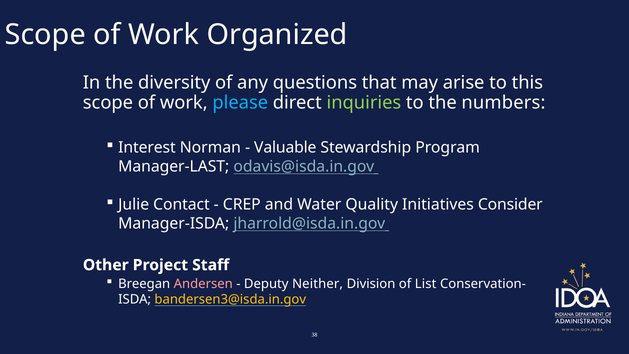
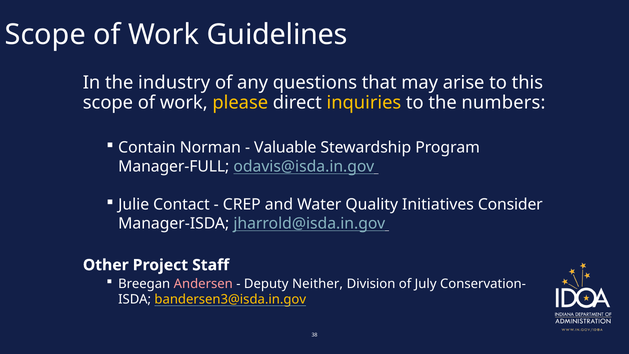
Organized: Organized -> Guidelines (277, 35)
diversity: diversity -> industry (174, 83)
please colour: light blue -> yellow (240, 102)
inquiries colour: light green -> yellow (364, 102)
Interest: Interest -> Contain (147, 148)
Manager-LAST: Manager-LAST -> Manager-FULL (174, 166)
List: List -> July (426, 284)
